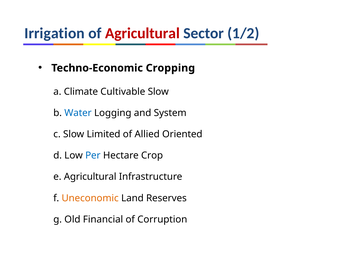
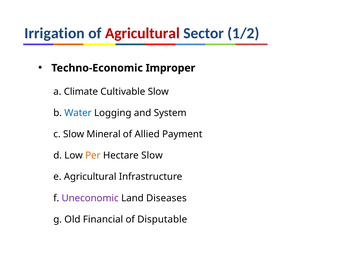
Cropping: Cropping -> Improper (170, 68)
Limited: Limited -> Mineral (104, 134)
Oriented: Oriented -> Payment (182, 134)
Per colour: blue -> orange (93, 156)
Hectare Crop: Crop -> Slow (152, 156)
Uneconomic colour: orange -> purple (90, 198)
Reserves: Reserves -> Diseases (166, 198)
Corruption: Corruption -> Disputable (162, 219)
